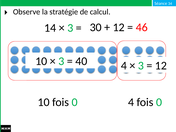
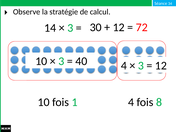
46: 46 -> 72 (142, 27)
10 fois 0: 0 -> 1 (75, 102)
4 fois 0: 0 -> 8 (159, 102)
